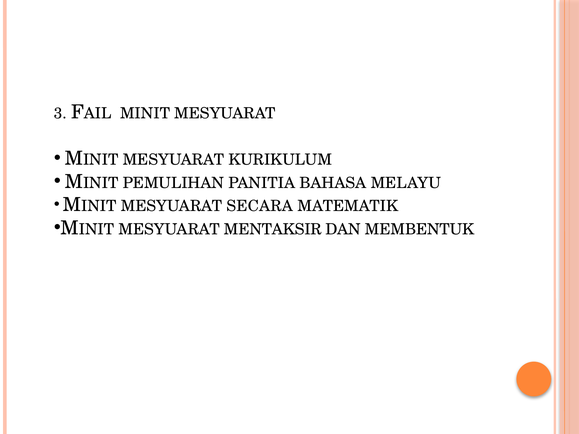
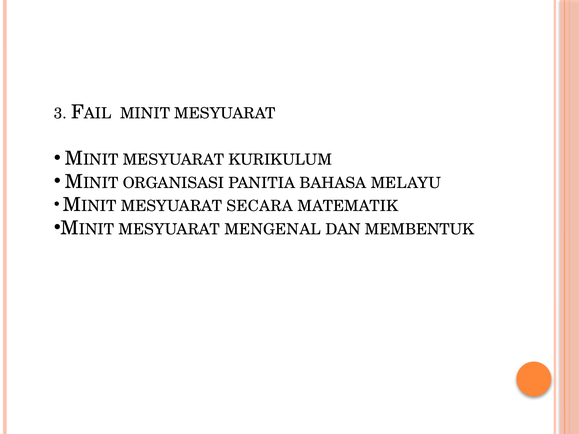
PEMULIHAN: PEMULIHAN -> ORGANISASI (173, 183)
MENTAKSIR: MENTAKSIR -> MENGENAL (273, 229)
